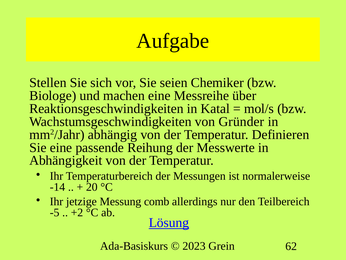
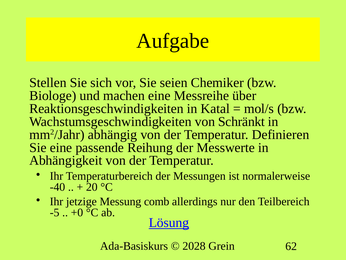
Gründer: Gründer -> Schränkt (242, 121)
-14: -14 -> -40 (57, 187)
+2: +2 -> +0 (77, 212)
2023: 2023 -> 2028 (194, 246)
